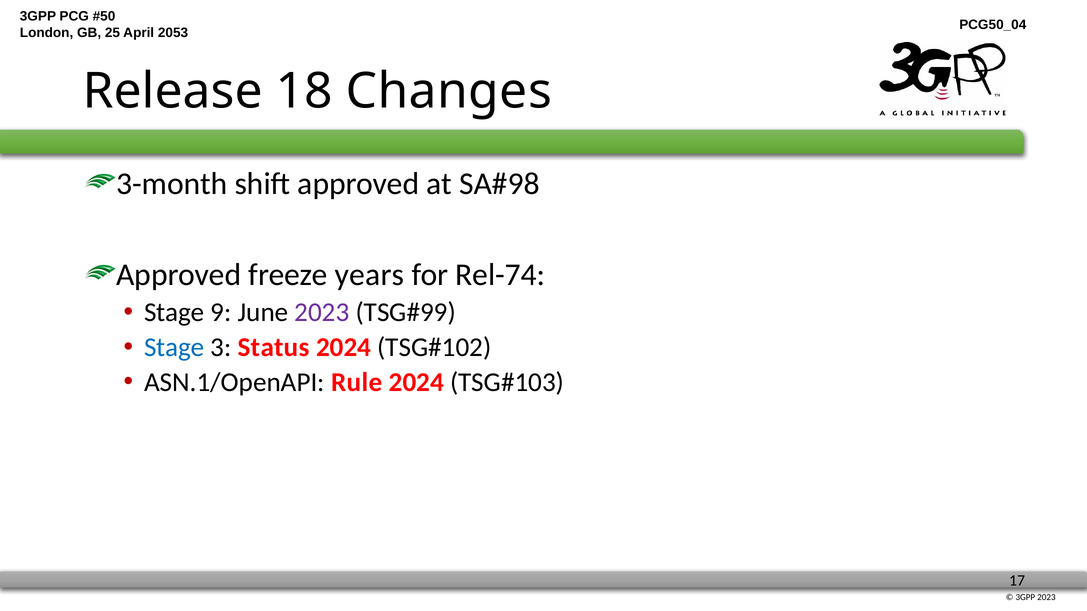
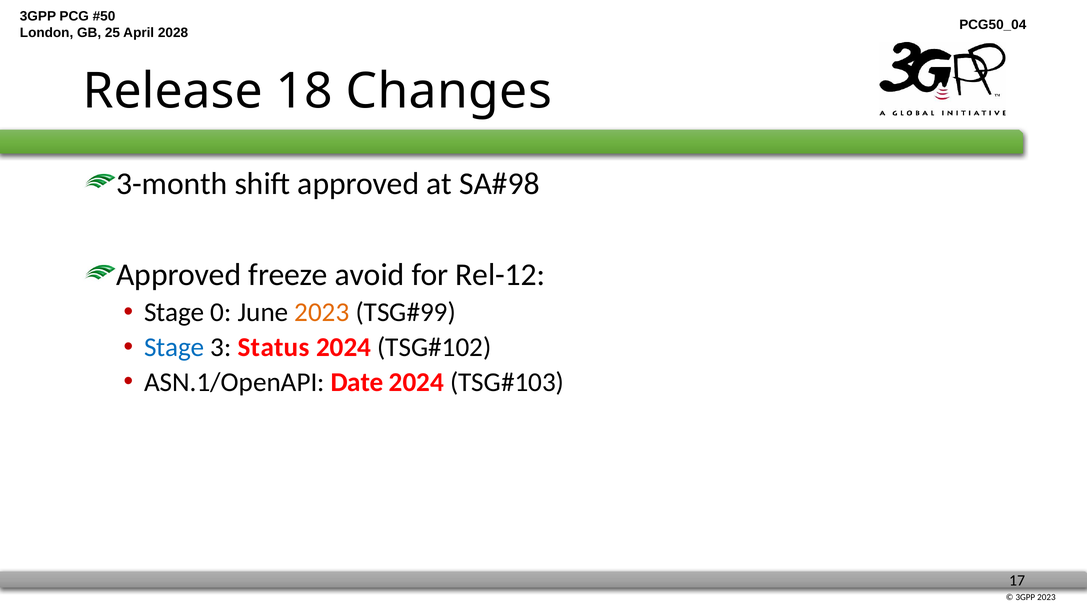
2053: 2053 -> 2028 (173, 33)
years: years -> avoid (369, 275)
Rel-74: Rel-74 -> Rel-12 (500, 275)
9: 9 -> 0 (221, 312)
2023 colour: purple -> orange (322, 312)
Rule: Rule -> Date (357, 382)
